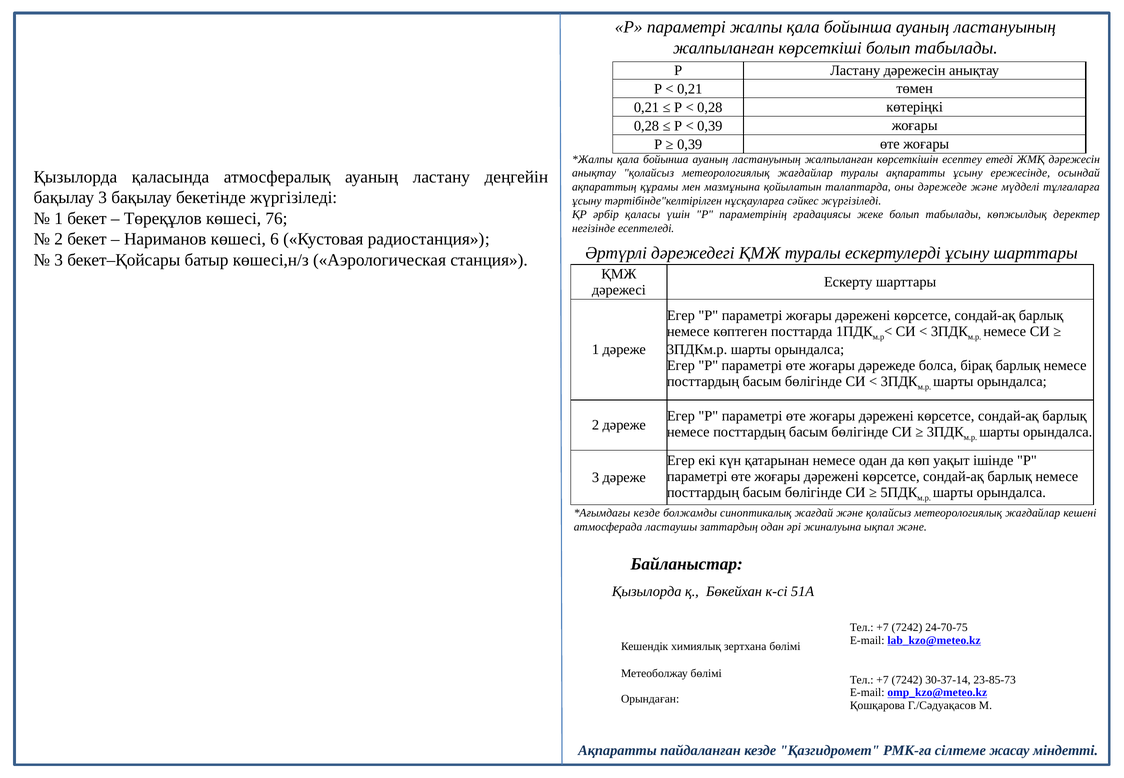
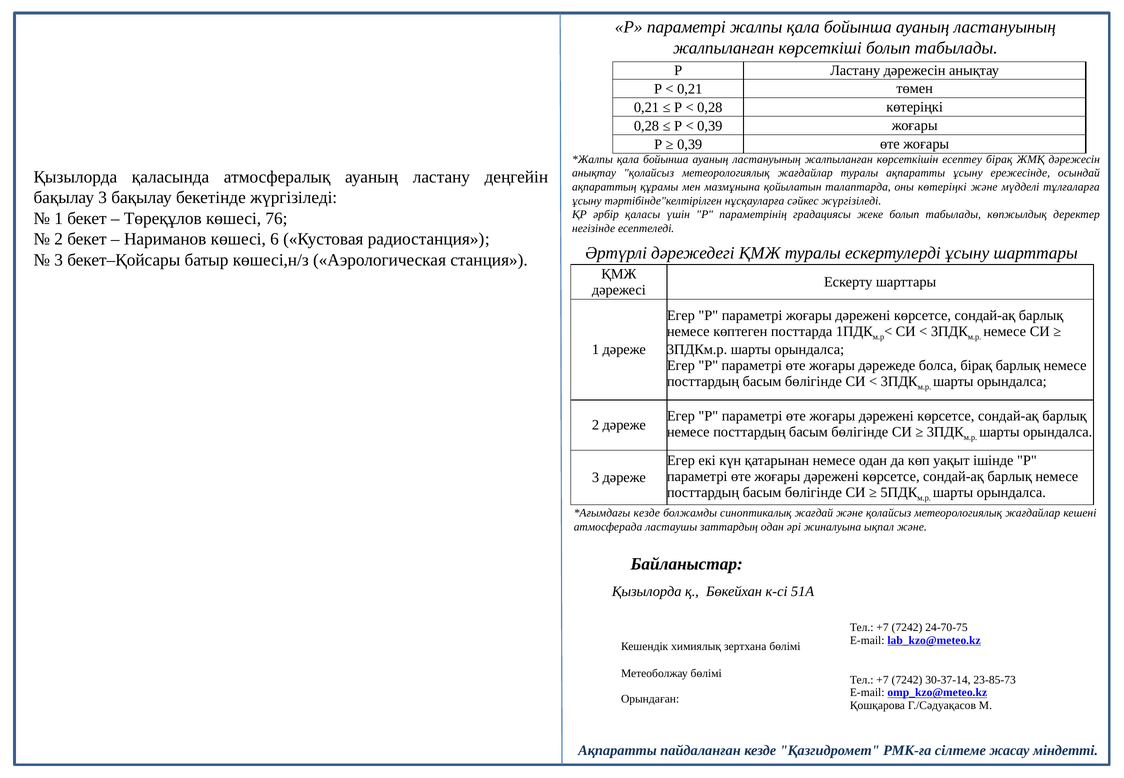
есептеу етеді: етеді -> бірақ (999, 159)
оны дәрежеде: дәрежеде -> көтеріңкі (942, 187)
